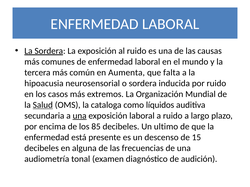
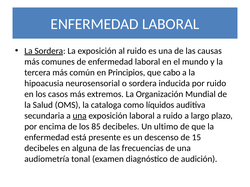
Aumenta: Aumenta -> Principios (127, 73)
falta: falta -> cabo (172, 73)
Salud underline: present -> none (43, 105)
